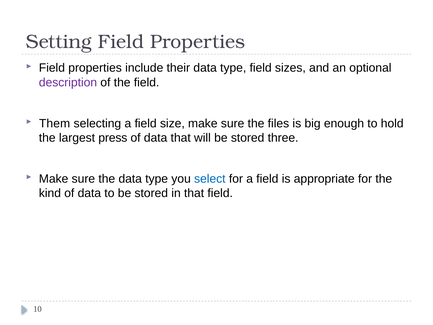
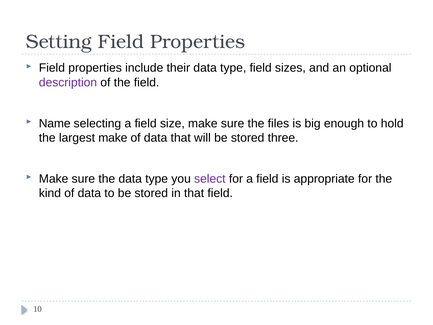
Them: Them -> Name (55, 123)
largest press: press -> make (113, 138)
select colour: blue -> purple (210, 179)
